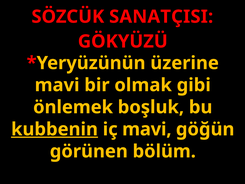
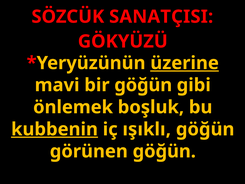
üzerine underline: none -> present (185, 63)
bir olmak: olmak -> göğün (143, 85)
iç mavi: mavi -> ışıklı (147, 129)
görünen bölüm: bölüm -> göğün (164, 151)
